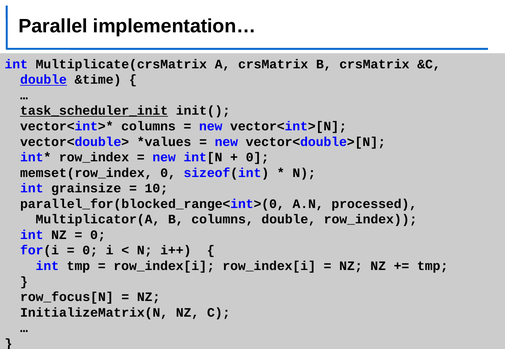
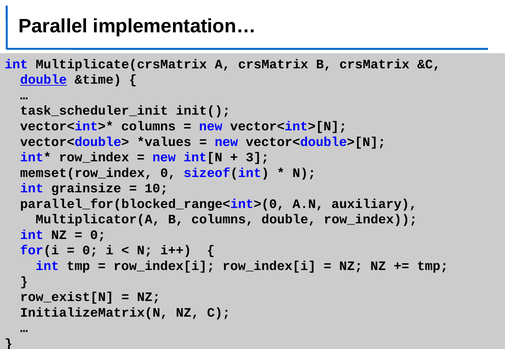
task_scheduler_init underline: present -> none (94, 111)
0: 0 -> 3 (257, 158)
processed: processed -> auxiliary (374, 204)
row_focus[N: row_focus[N -> row_exist[N (67, 297)
